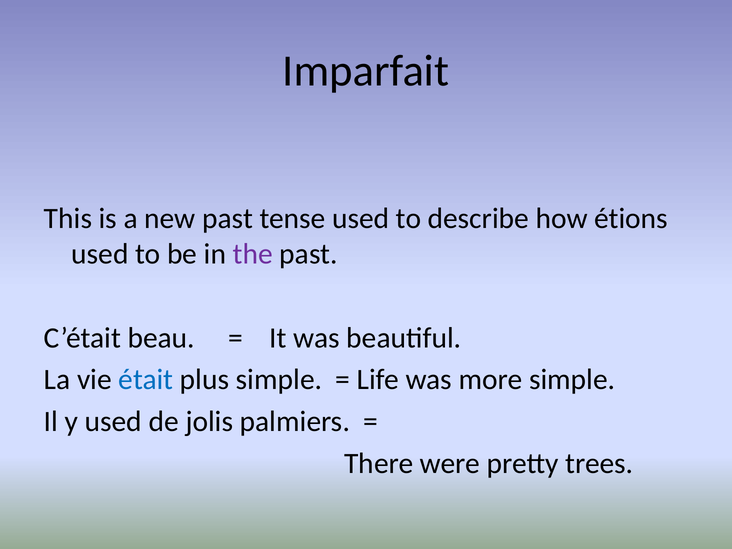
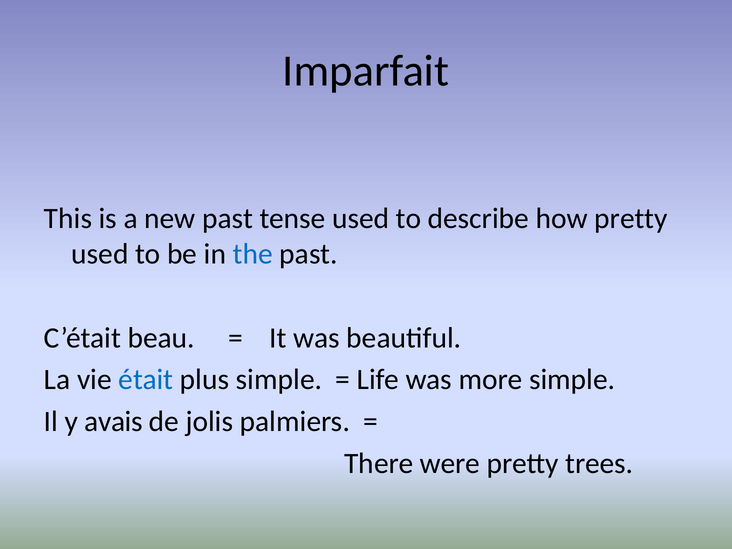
how étions: étions -> pretty (631, 219)
the colour: purple -> blue (253, 254)
y used: used -> avais (114, 422)
